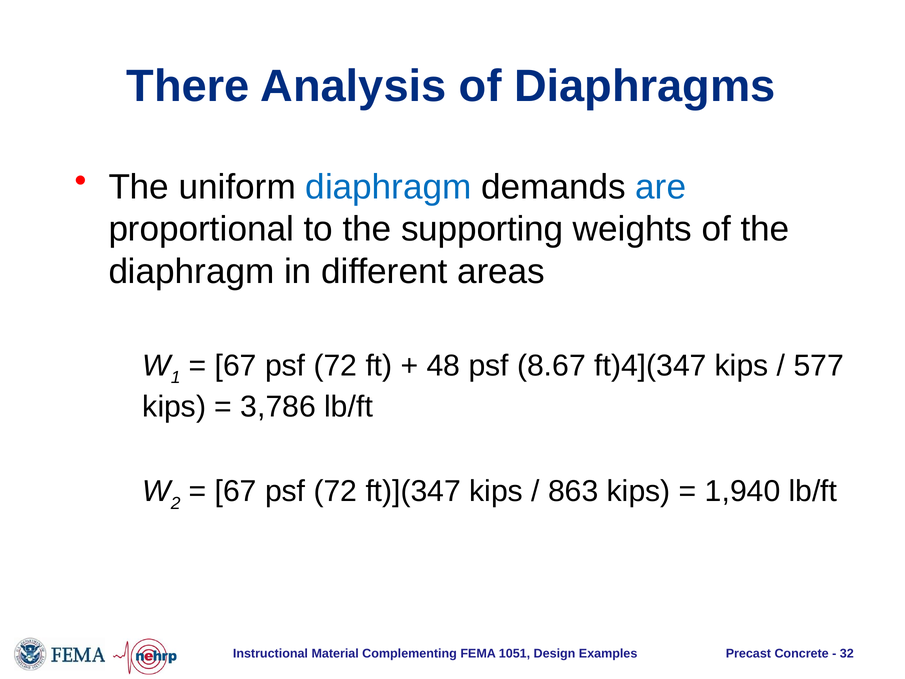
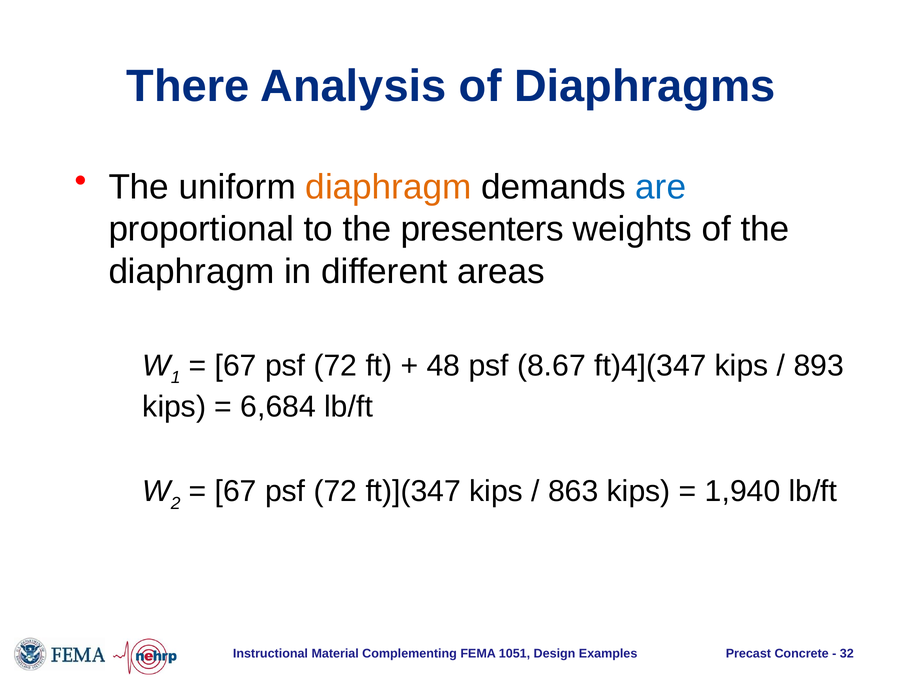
diaphragm colour: blue -> orange (389, 187)
supporting: supporting -> presenters (482, 229)
577: 577 -> 893 (819, 366)
3,786: 3,786 -> 6,684 (278, 407)
